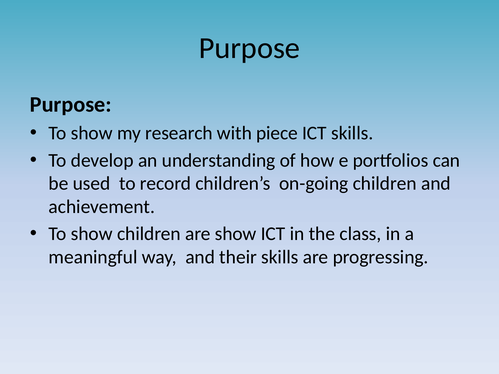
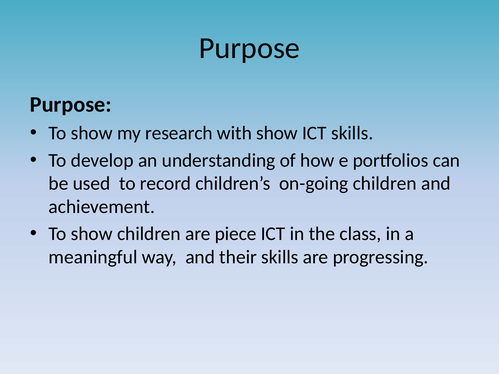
with piece: piece -> show (277, 133)
are show: show -> piece (236, 234)
